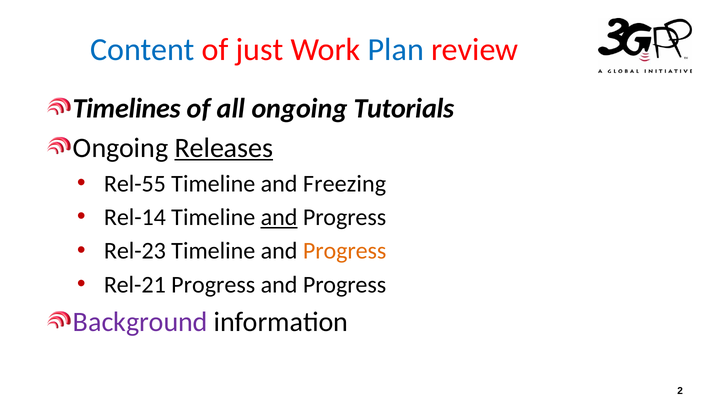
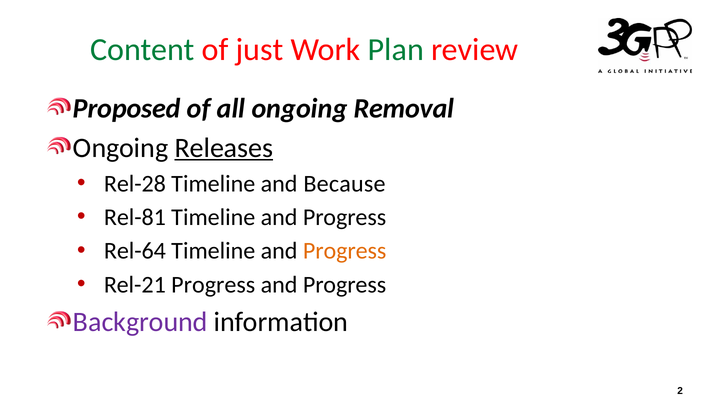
Content colour: blue -> green (142, 50)
Plan colour: blue -> green (396, 50)
Timelines: Timelines -> Proposed (127, 109)
Tutorials: Tutorials -> Removal (404, 109)
Rel-55: Rel-55 -> Rel-28 (135, 184)
Freezing: Freezing -> Because (344, 184)
Rel-14: Rel-14 -> Rel-81 (135, 217)
and underline: present -> none (279, 217)
Rel-23: Rel-23 -> Rel-64 (135, 251)
